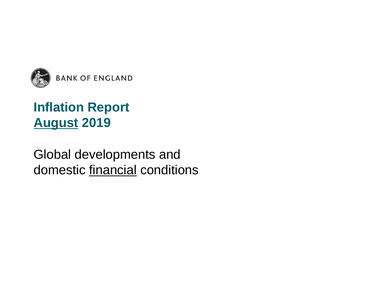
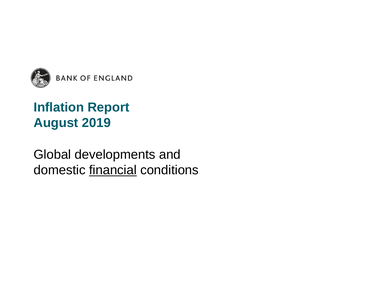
August underline: present -> none (56, 123)
